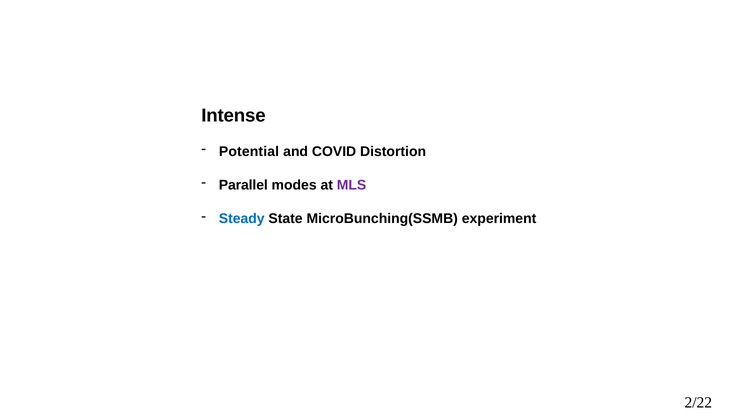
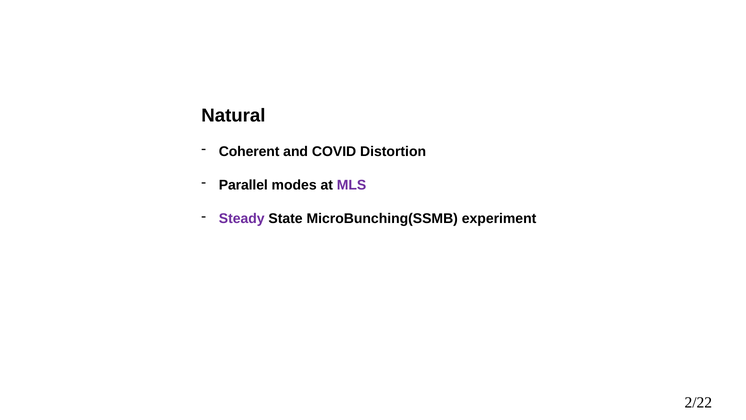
Intense: Intense -> Natural (233, 115)
Potential: Potential -> Coherent (249, 151)
Steady colour: blue -> purple (242, 218)
